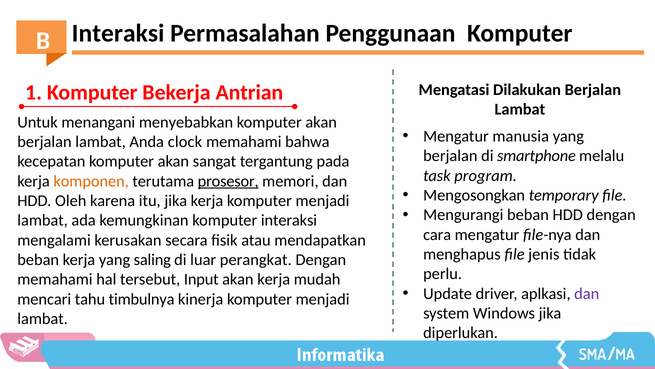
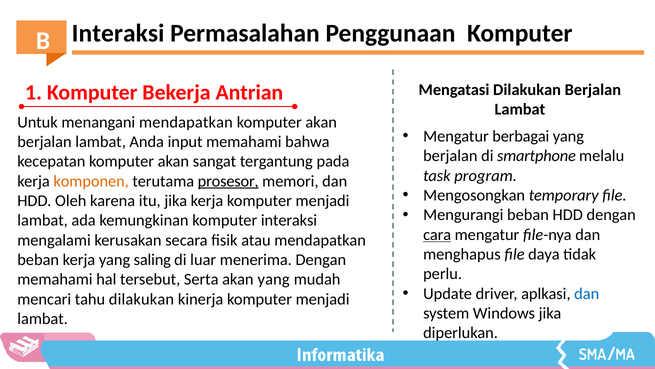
menangani menyebabkan: menyebabkan -> mendapatkan (186, 122)
manusia: manusia -> berbagai (521, 136)
clock: clock -> input (185, 142)
cara underline: none -> present (437, 234)
jenis: jenis -> daya (544, 254)
perangkat: perangkat -> menerima (256, 260)
Input: Input -> Serta (201, 279)
akan kerja: kerja -> yang (274, 279)
dan colour: purple -> blue (587, 293)
tahu timbulnya: timbulnya -> dilakukan (141, 299)
